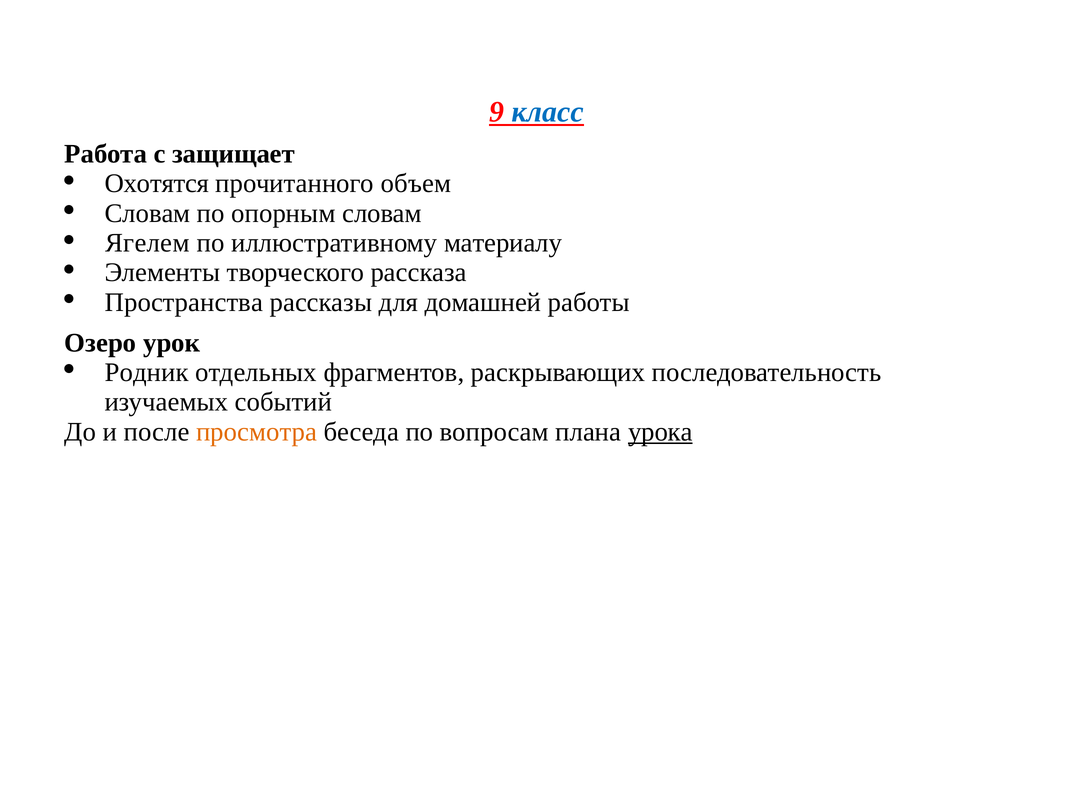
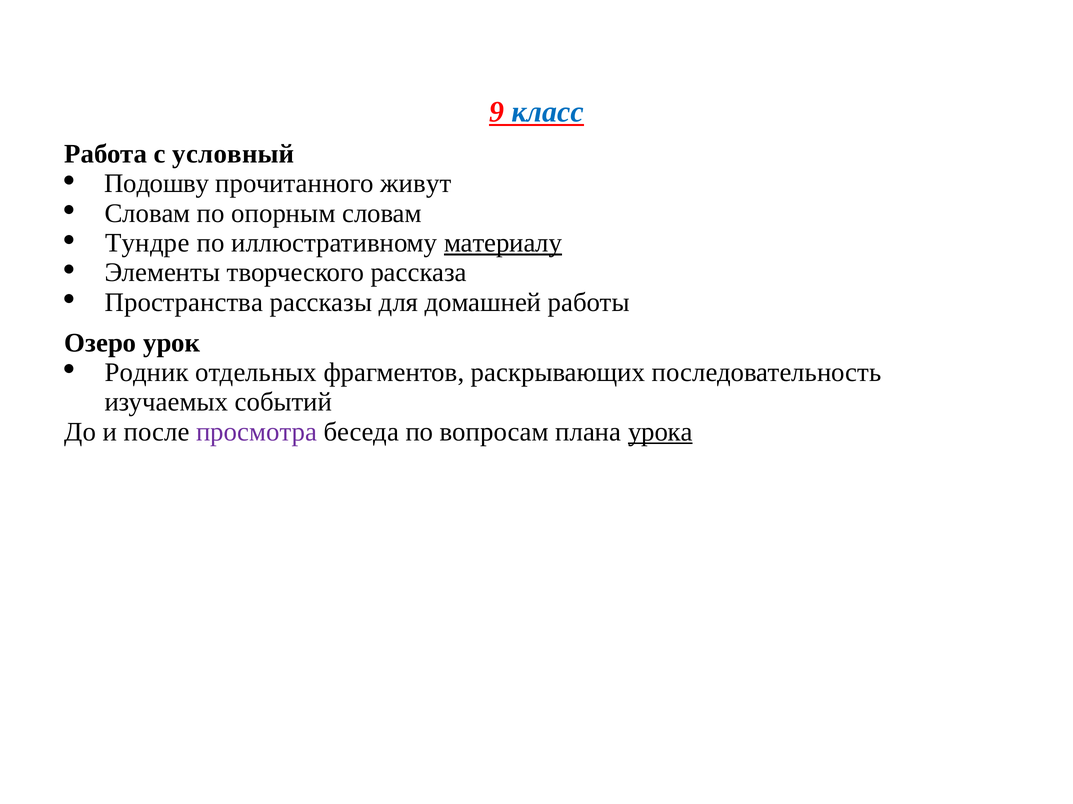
защищает: защищает -> условный (233, 154)
Охотятся: Охотятся -> Подошву (157, 184)
объем: объем -> живут (416, 184)
Ягелем: Ягелем -> Тундре (147, 243)
материалу underline: none -> present (503, 243)
просмотра colour: orange -> purple (257, 432)
